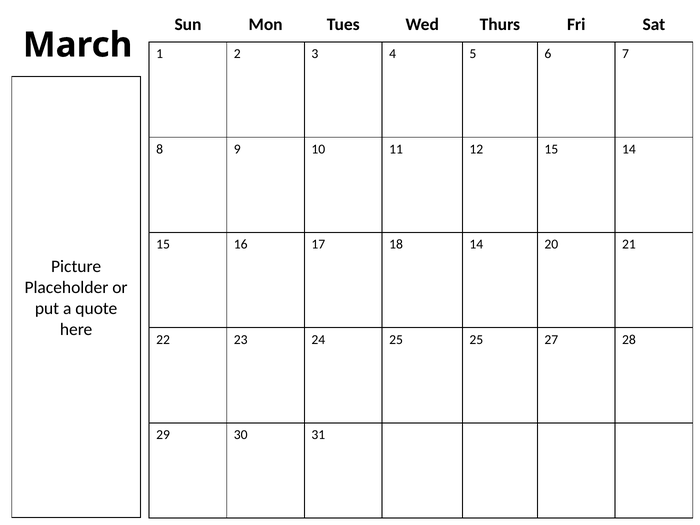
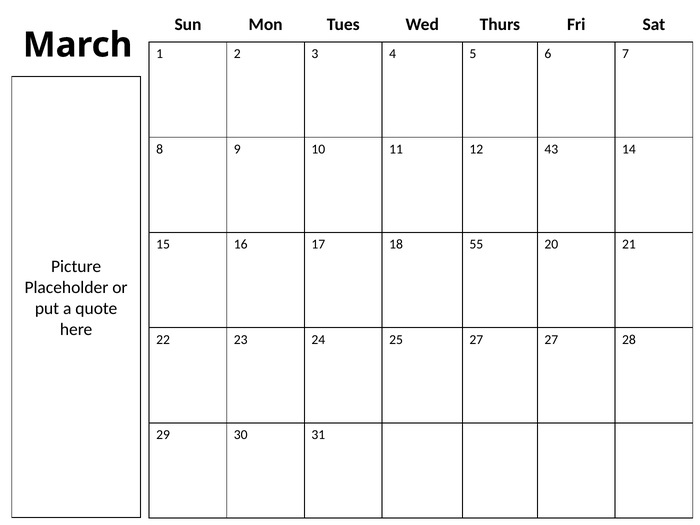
12 15: 15 -> 43 (551, 149)
18 14: 14 -> 55 (476, 244)
25 25: 25 -> 27 (476, 340)
